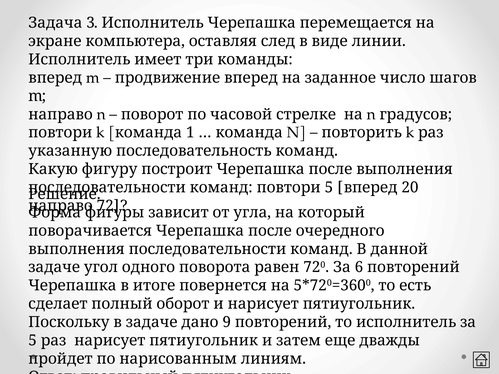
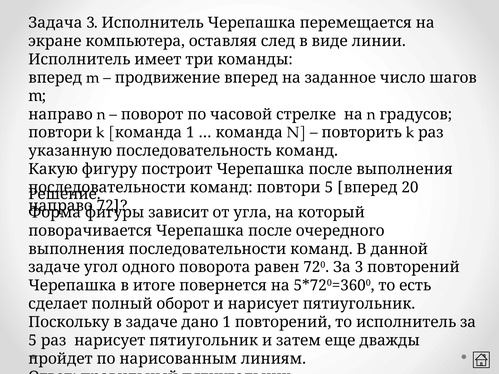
За 6: 6 -> 3 (359, 267)
дано 9: 9 -> 1 (227, 322)
